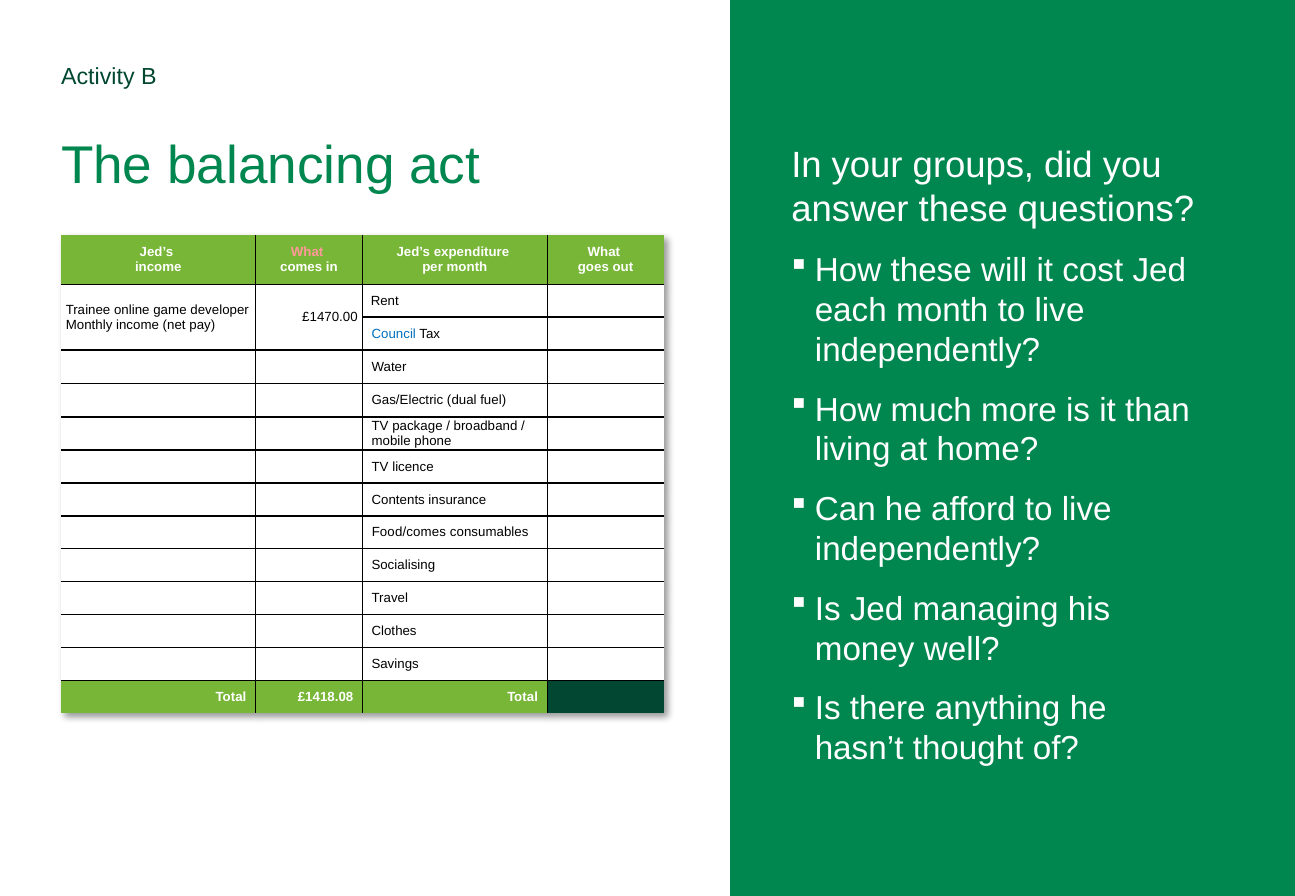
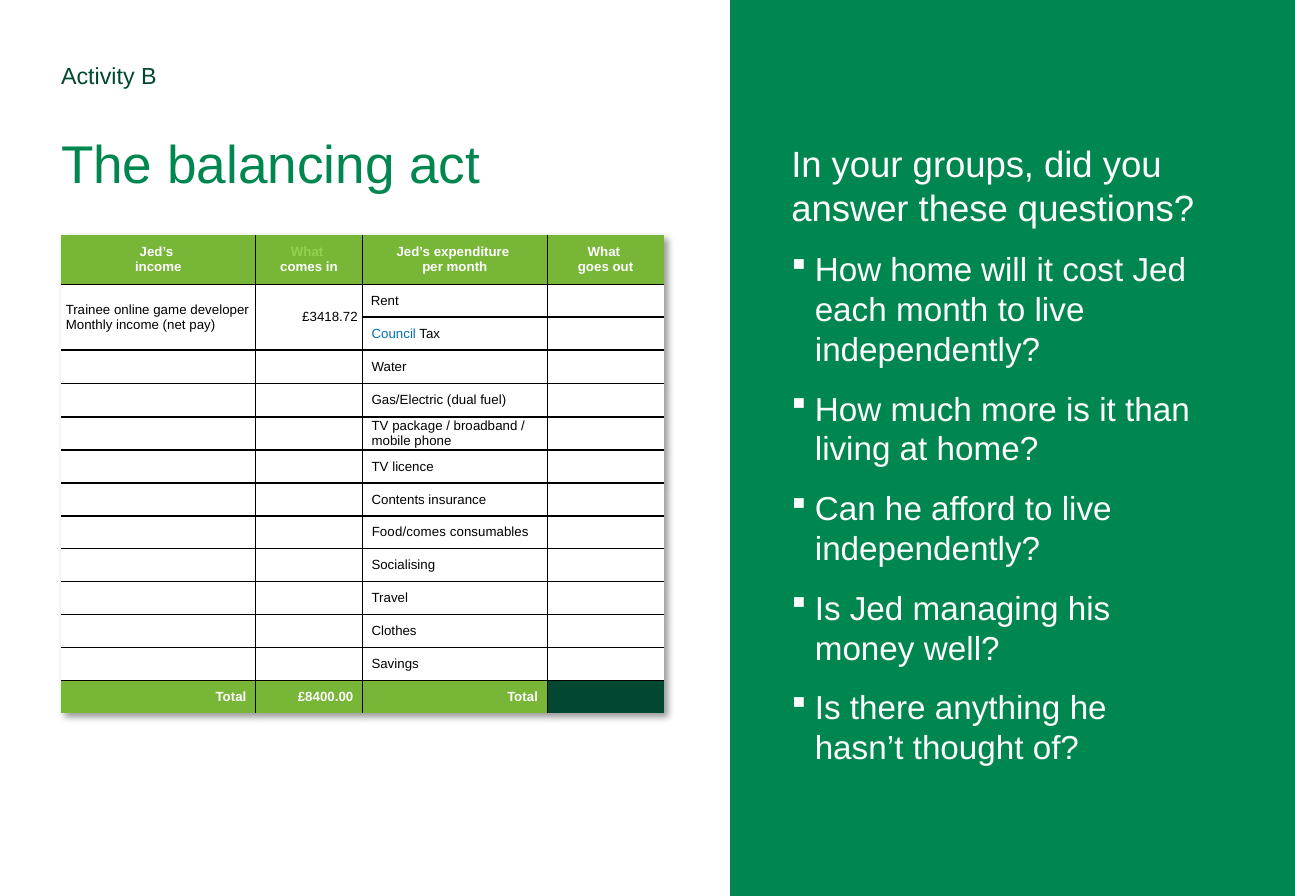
What colour: pink -> light green (307, 253)
these: these -> home (931, 271)
£1470.00: £1470.00 -> £3418.72 (330, 318)
£1418.08: £1418.08 -> £8400.00 (326, 698)
